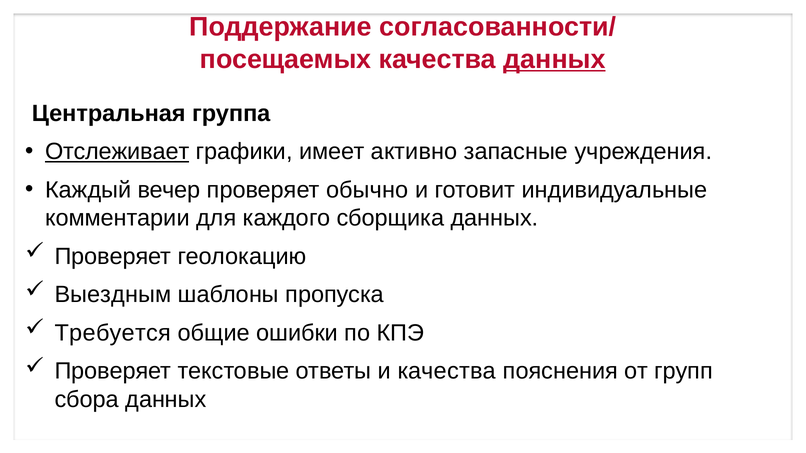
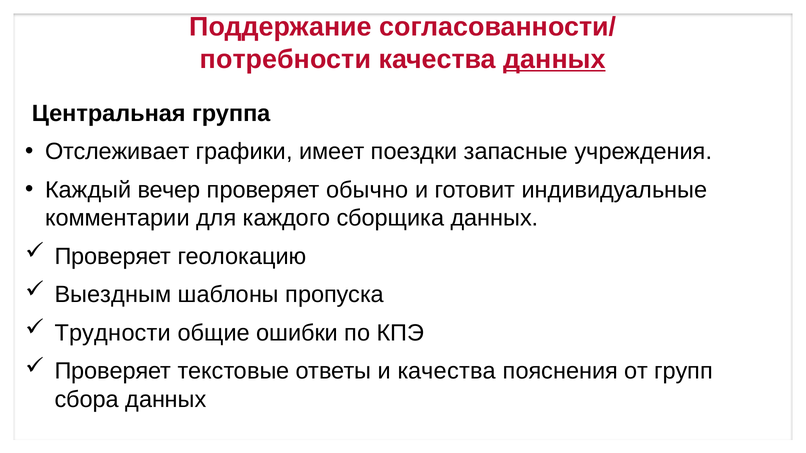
посещаемых: посещаемых -> потребности (286, 59)
Отслеживает underline: present -> none (117, 152)
активно: активно -> поездки (414, 152)
Требуется: Требуется -> Трудности (113, 333)
